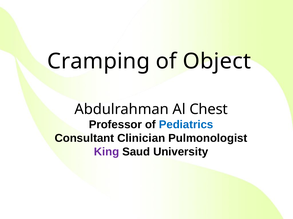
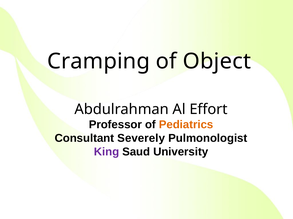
Chest: Chest -> Effort (209, 110)
Pediatrics colour: blue -> orange (186, 125)
Clinician: Clinician -> Severely (141, 139)
